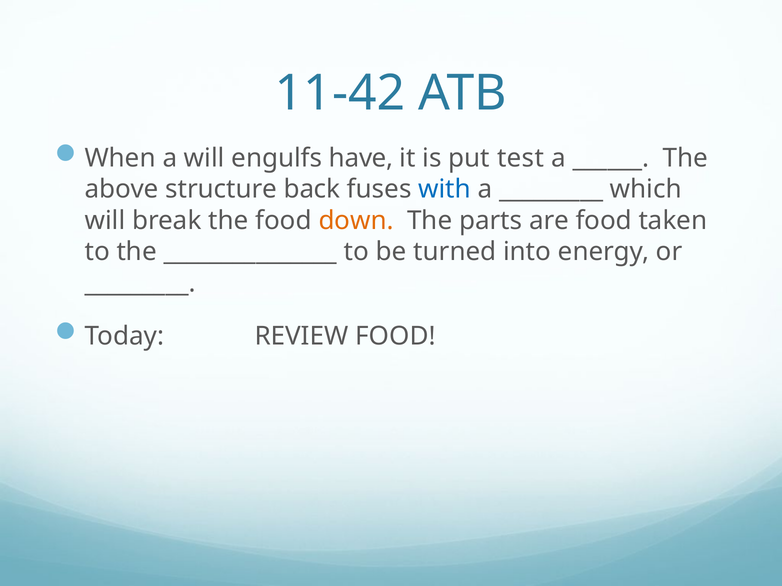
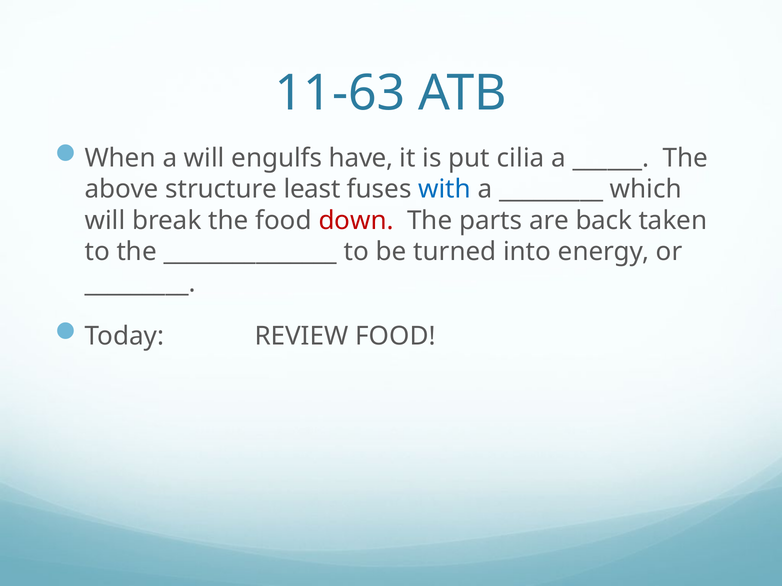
11-42: 11-42 -> 11-63 (340, 93)
test: test -> cilia (521, 158)
back: back -> least (312, 190)
down colour: orange -> red (356, 221)
are food: food -> back (604, 221)
